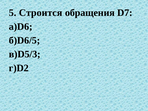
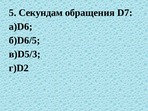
Строится: Строится -> Секундам (41, 13)
